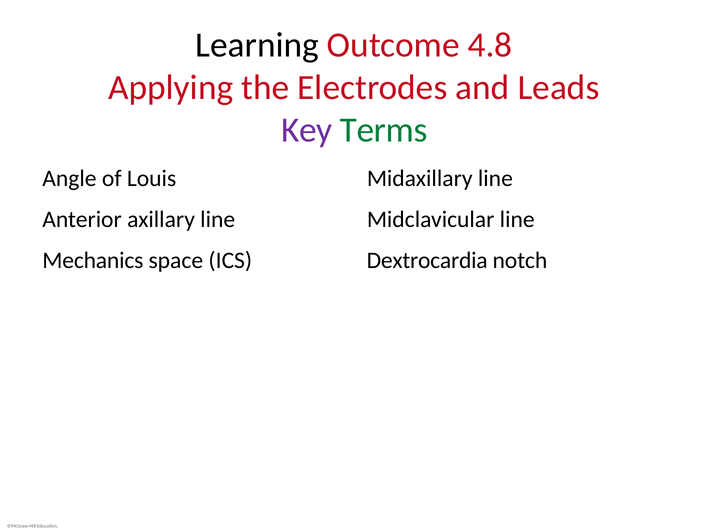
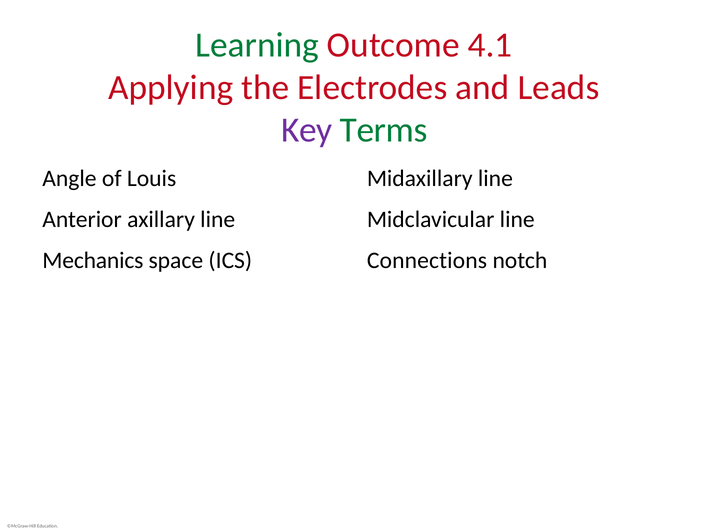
Learning colour: black -> green (257, 45)
4.8: 4.8 -> 4.1 (490, 45)
Dextrocardia: Dextrocardia -> Connections (427, 260)
